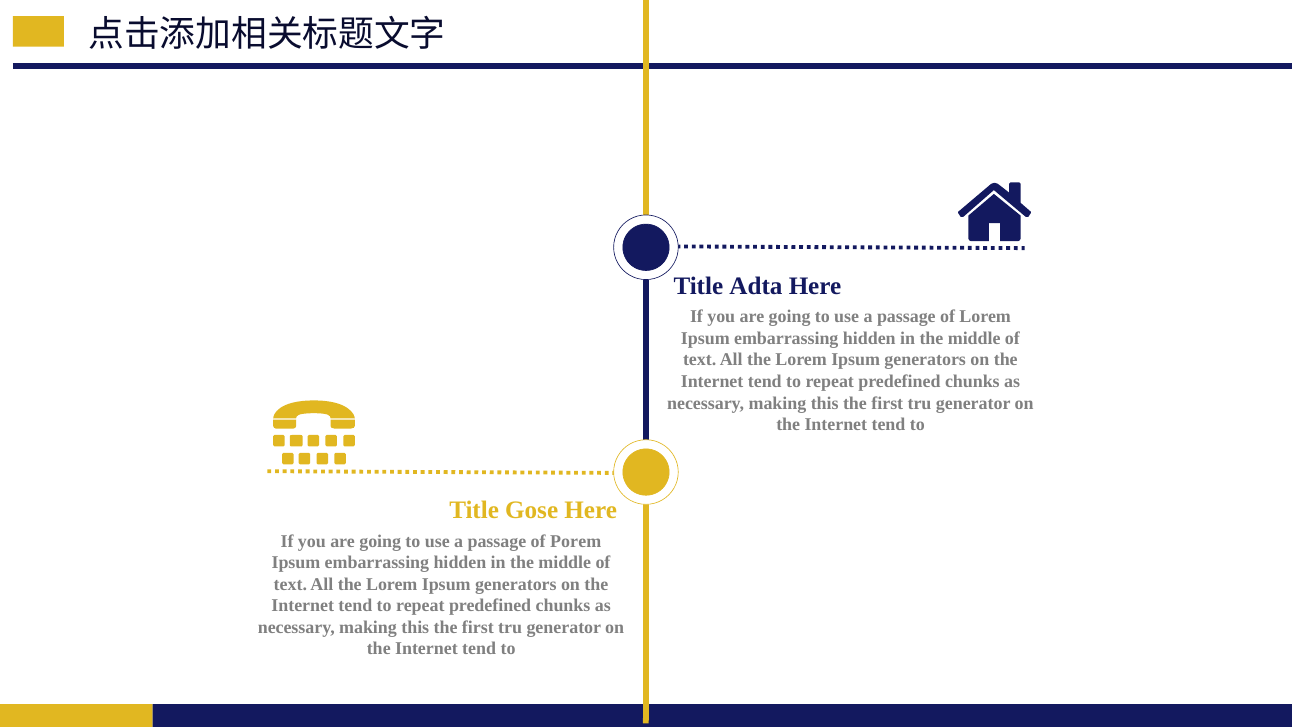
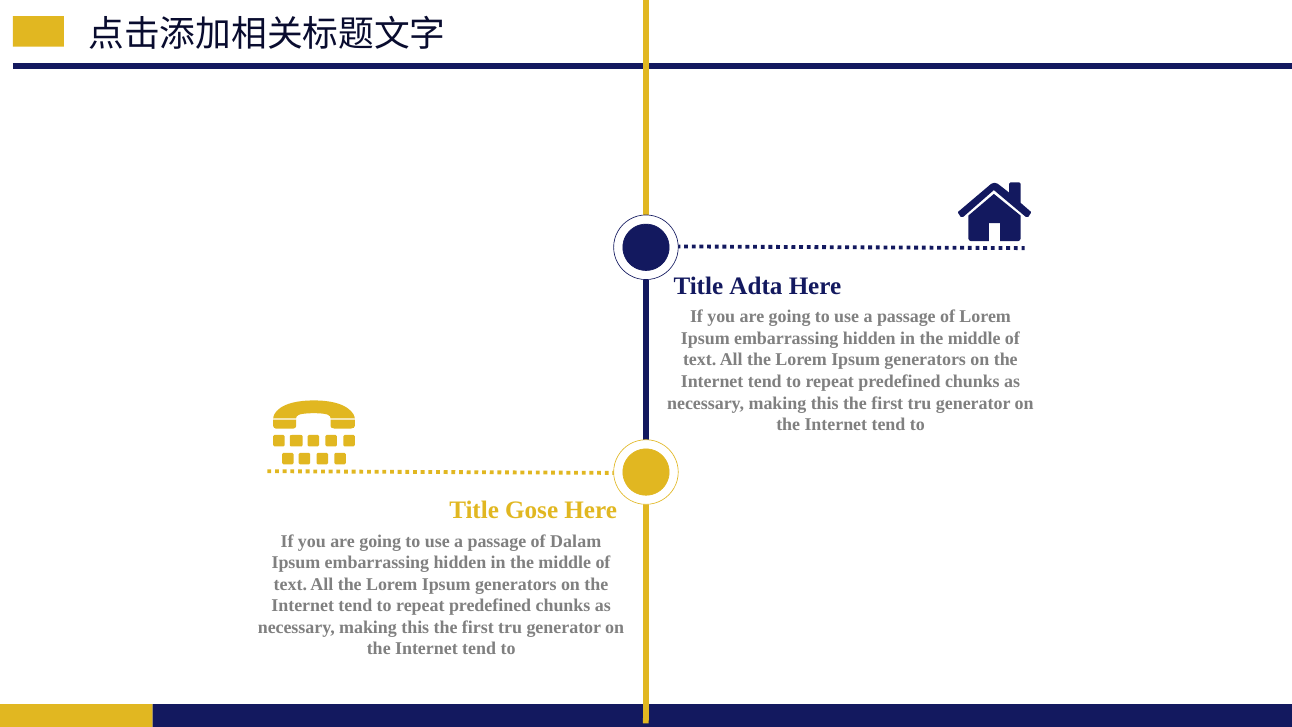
Porem: Porem -> Dalam (576, 541)
